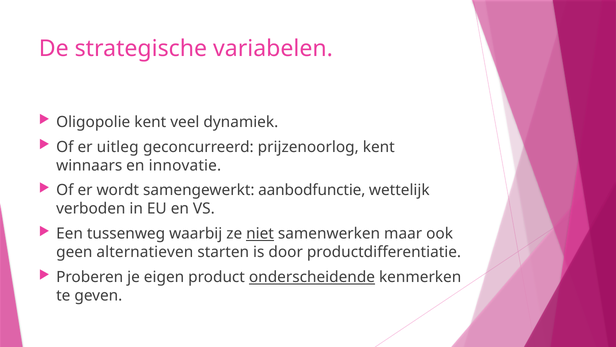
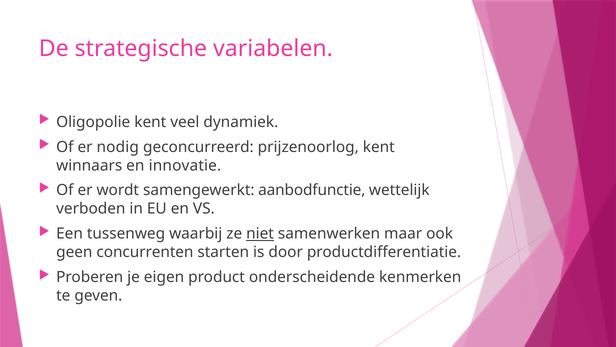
uitleg: uitleg -> nodig (118, 147)
alternatieven: alternatieven -> concurrenten (145, 252)
onderscheidende underline: present -> none (312, 277)
